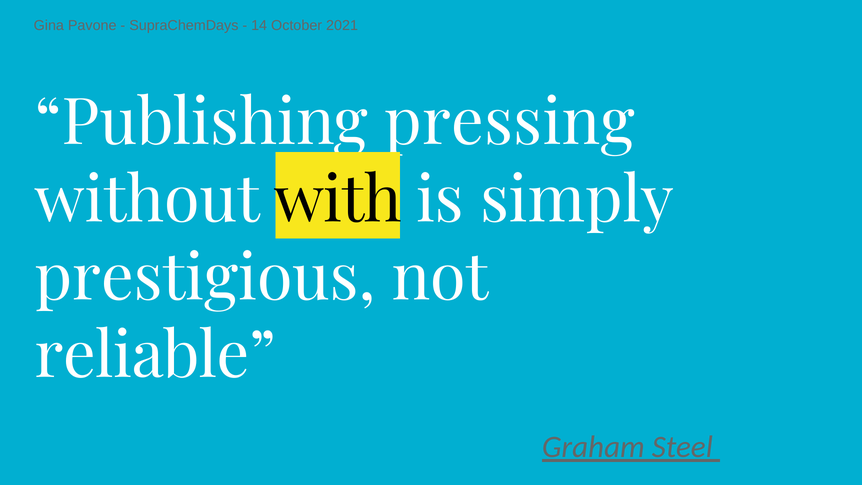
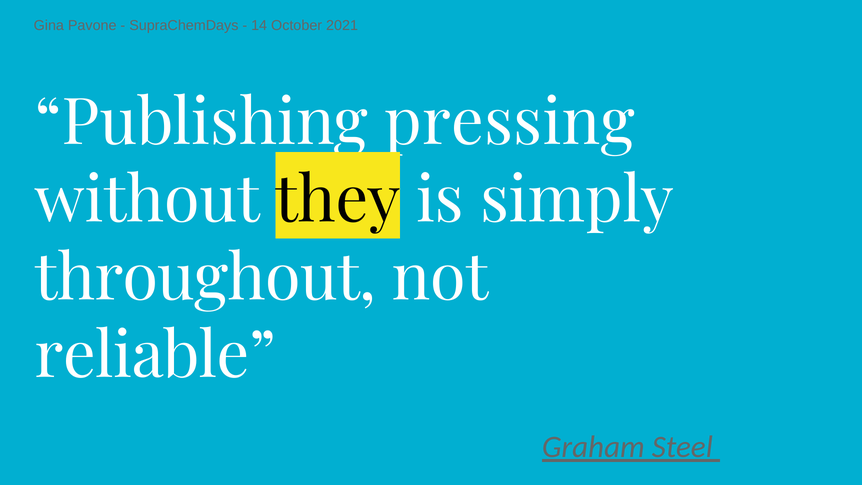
with: with -> they (338, 201)
prestigious: prestigious -> throughout (206, 278)
